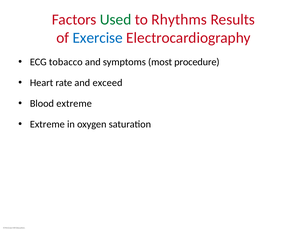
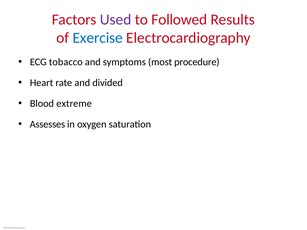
Used colour: green -> purple (116, 19)
Rhythms: Rhythms -> Followed (179, 19)
exceed: exceed -> divided (108, 83)
Extreme: Extreme -> Assesses (47, 124)
